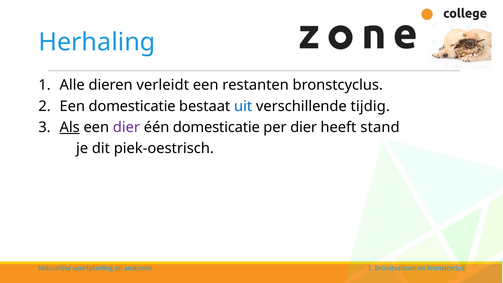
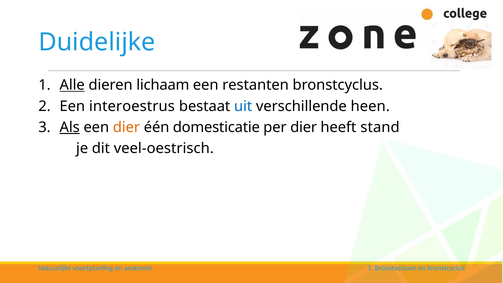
Herhaling: Herhaling -> Duidelijke (97, 42)
Alle underline: none -> present (72, 85)
verleidt: verleidt -> lichaam (163, 85)
Een domesticatie: domesticatie -> interoestrus (132, 106)
tijdig: tijdig -> heen (370, 106)
dier colour: purple -> orange (126, 127)
piek-oestrisch: piek-oestrisch -> veel-oestrisch (164, 148)
